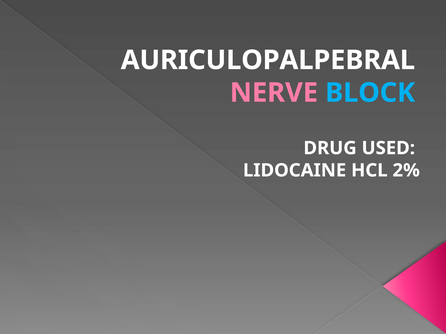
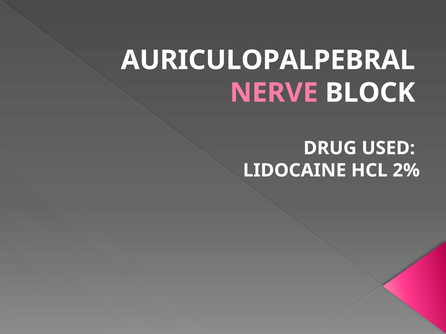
BLOCK colour: light blue -> white (370, 93)
